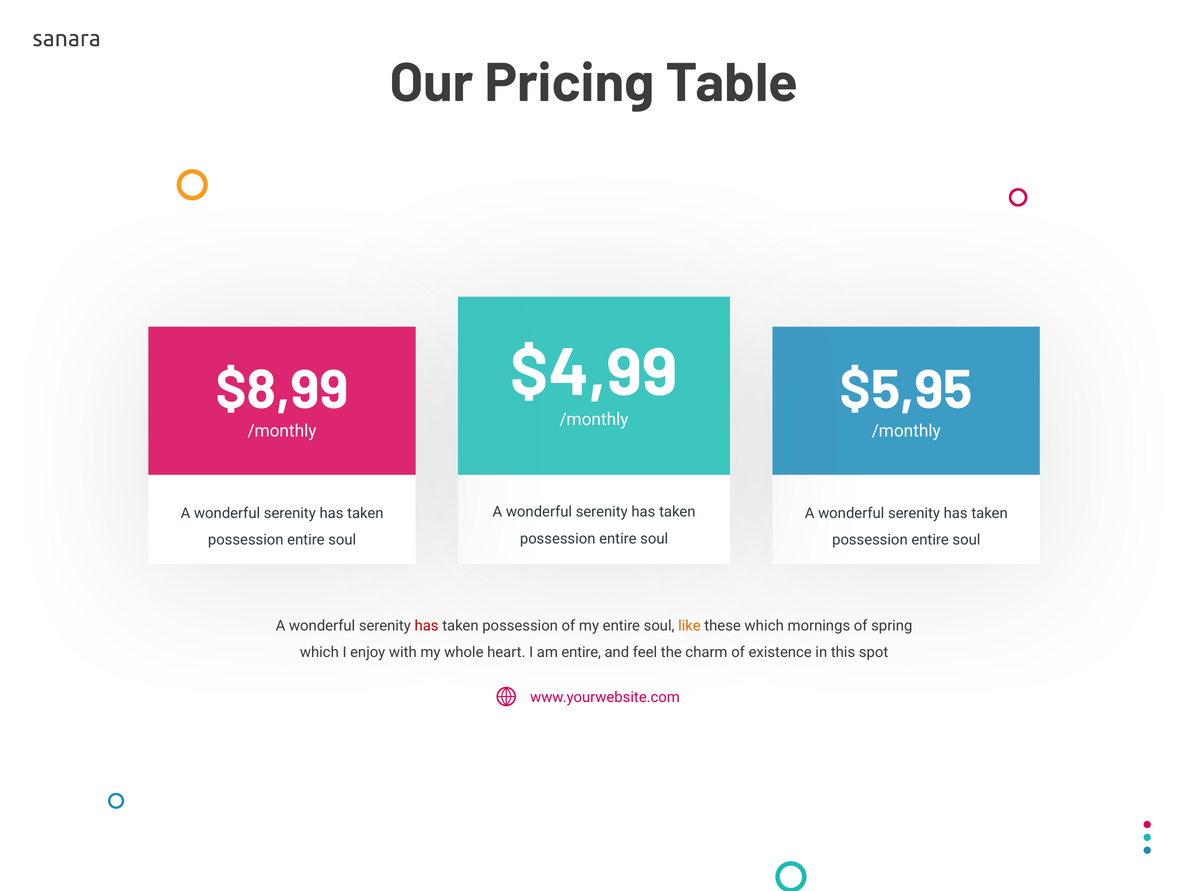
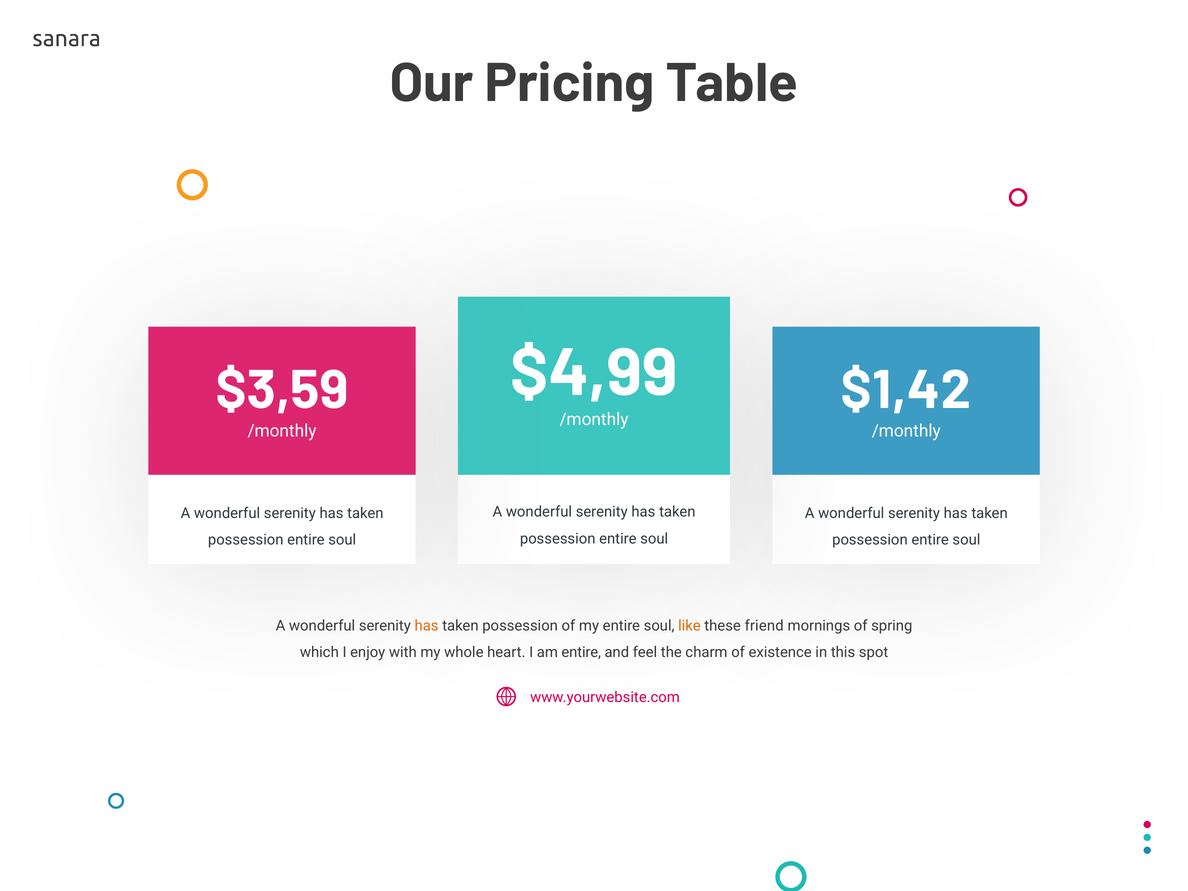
$8,99: $8,99 -> $3,59 (282, 390)
$5,95: $5,95 -> $1,42 (906, 390)
has colour: red -> orange (427, 626)
these which: which -> friend (764, 626)
